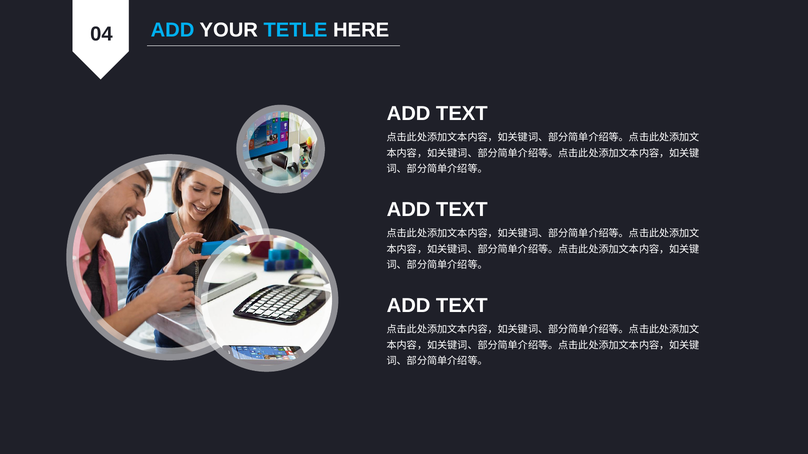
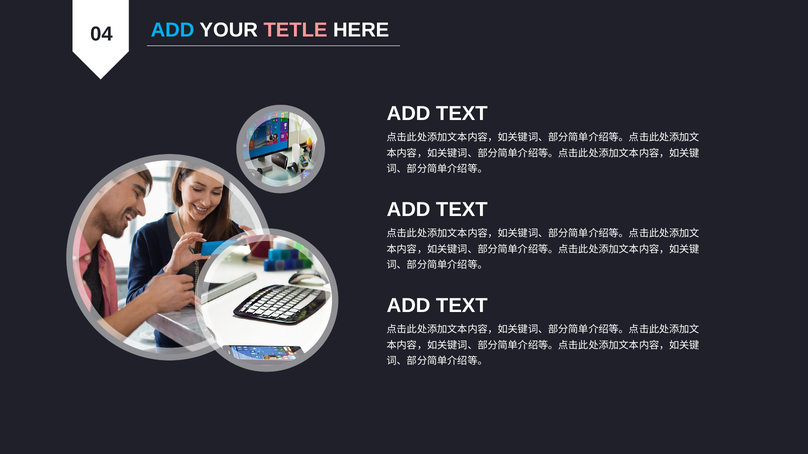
TETLE colour: light blue -> pink (295, 30)
